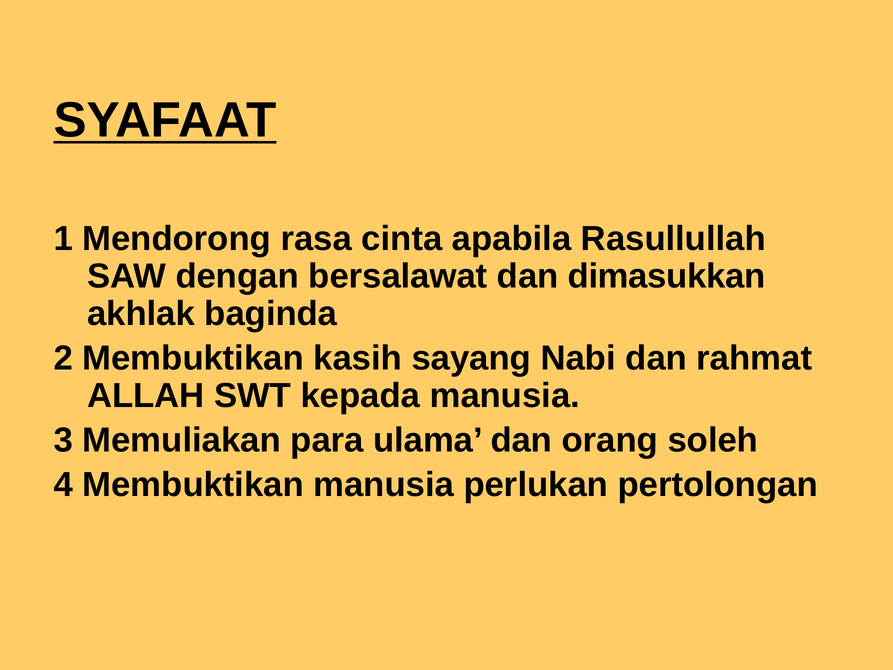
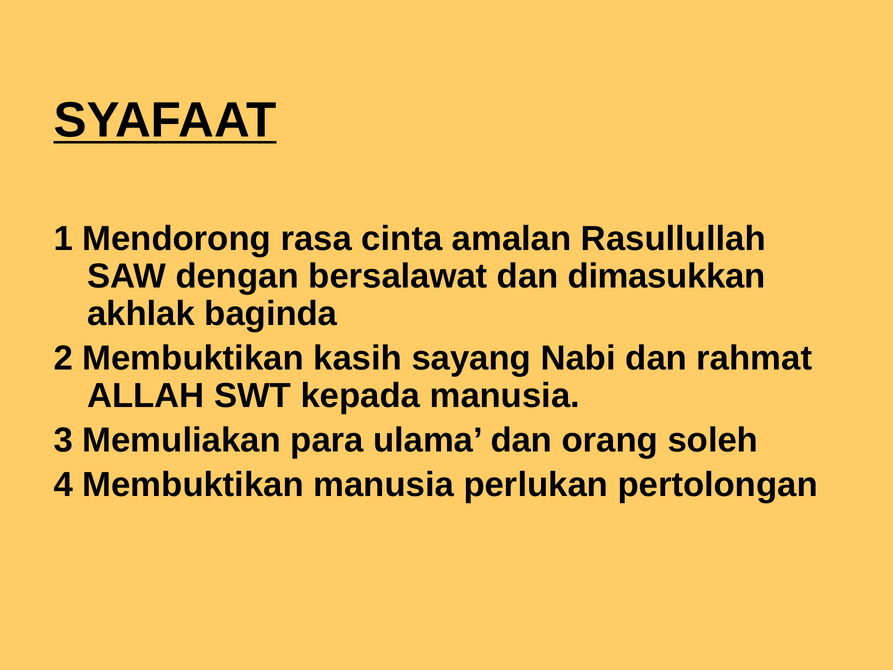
apabila: apabila -> amalan (512, 239)
